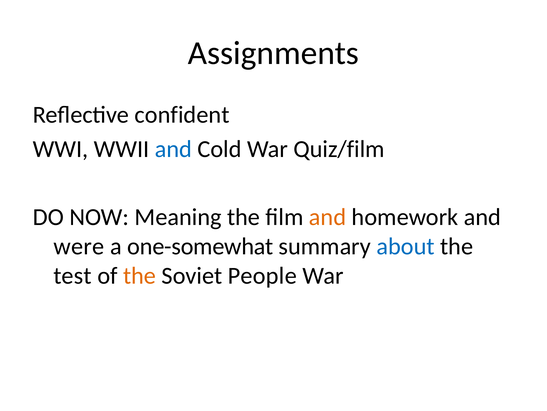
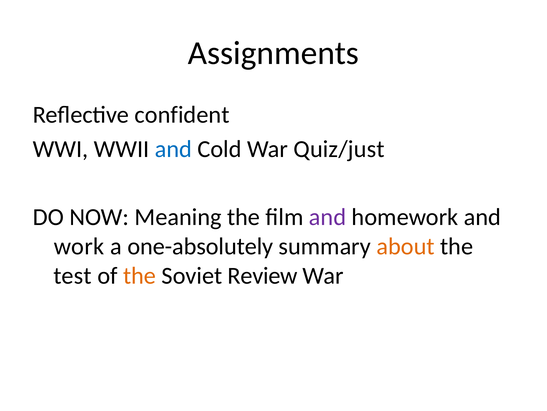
Quiz/film: Quiz/film -> Quiz/just (339, 149)
and colour: orange -> purple (328, 217)
were: were -> work (79, 246)
one-somewhat: one-somewhat -> one-absolutely (200, 246)
about colour: blue -> orange (405, 246)
People: People -> Review (263, 275)
